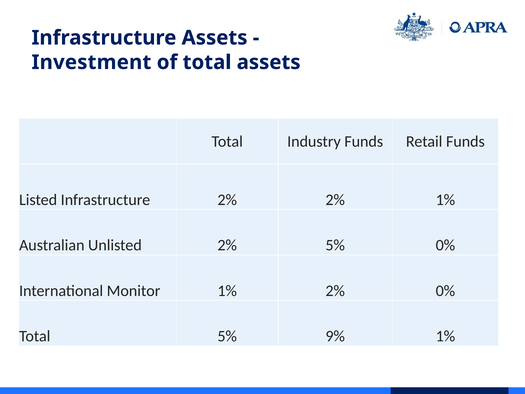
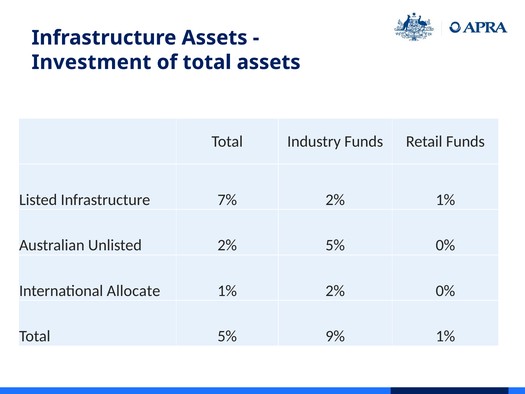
Infrastructure 2%: 2% -> 7% (227, 200)
Monitor: Monitor -> Allocate (134, 291)
